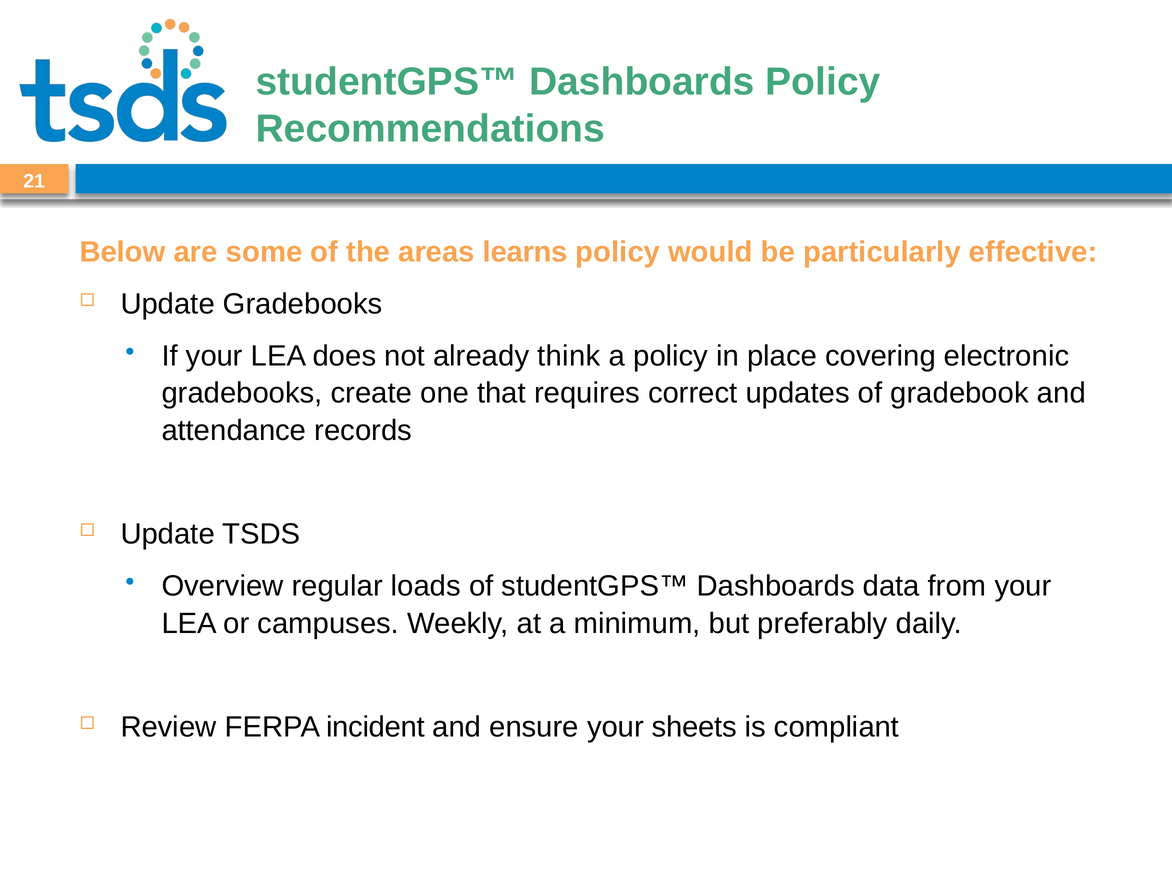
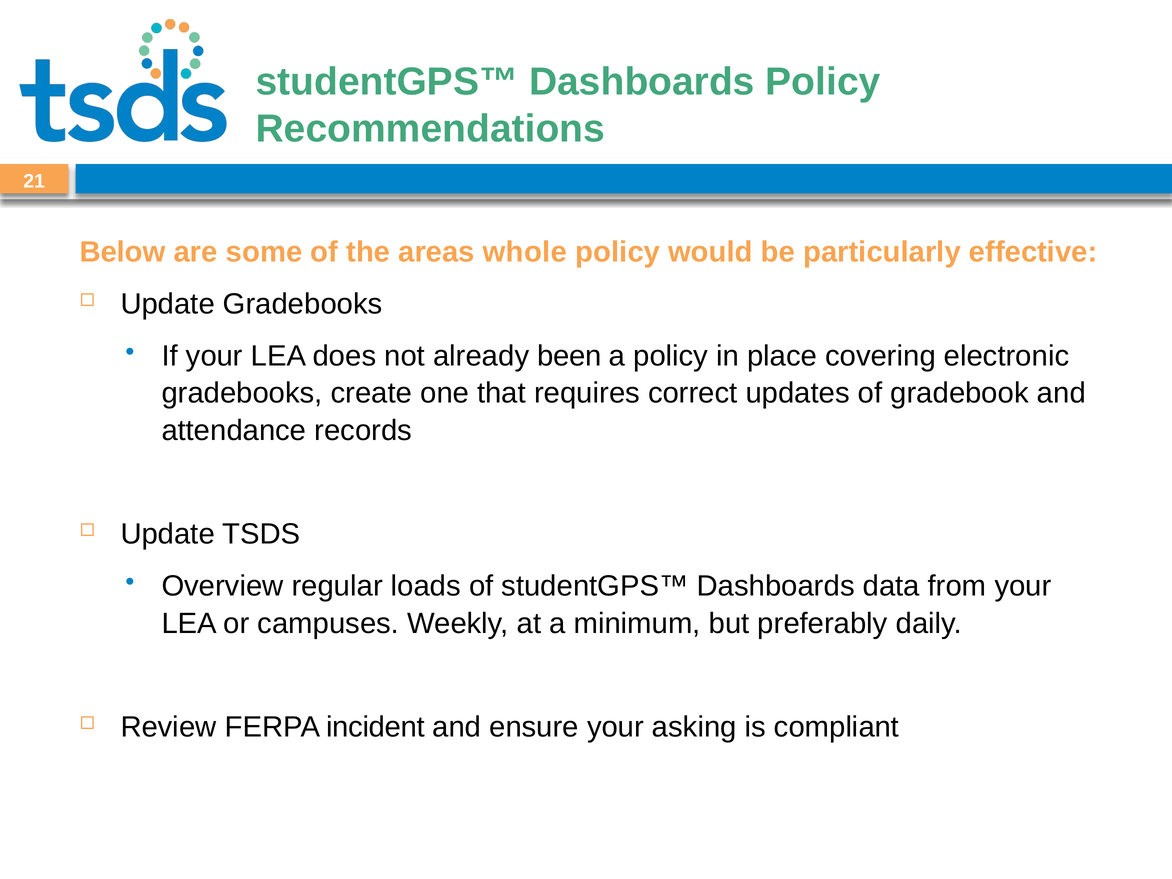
learns: learns -> whole (525, 252)
think: think -> been (569, 356)
sheets: sheets -> asking (694, 727)
